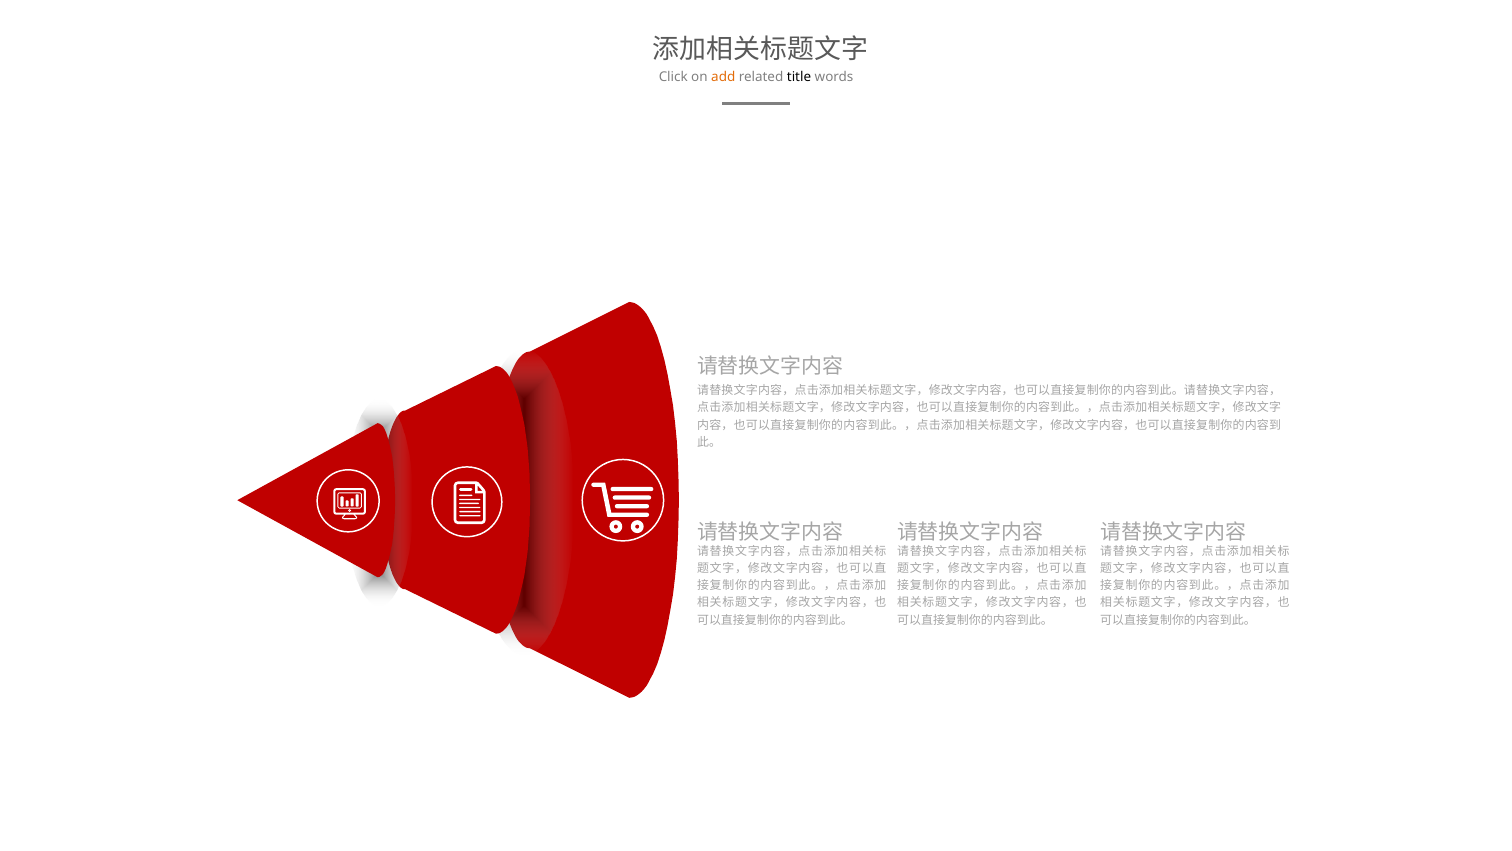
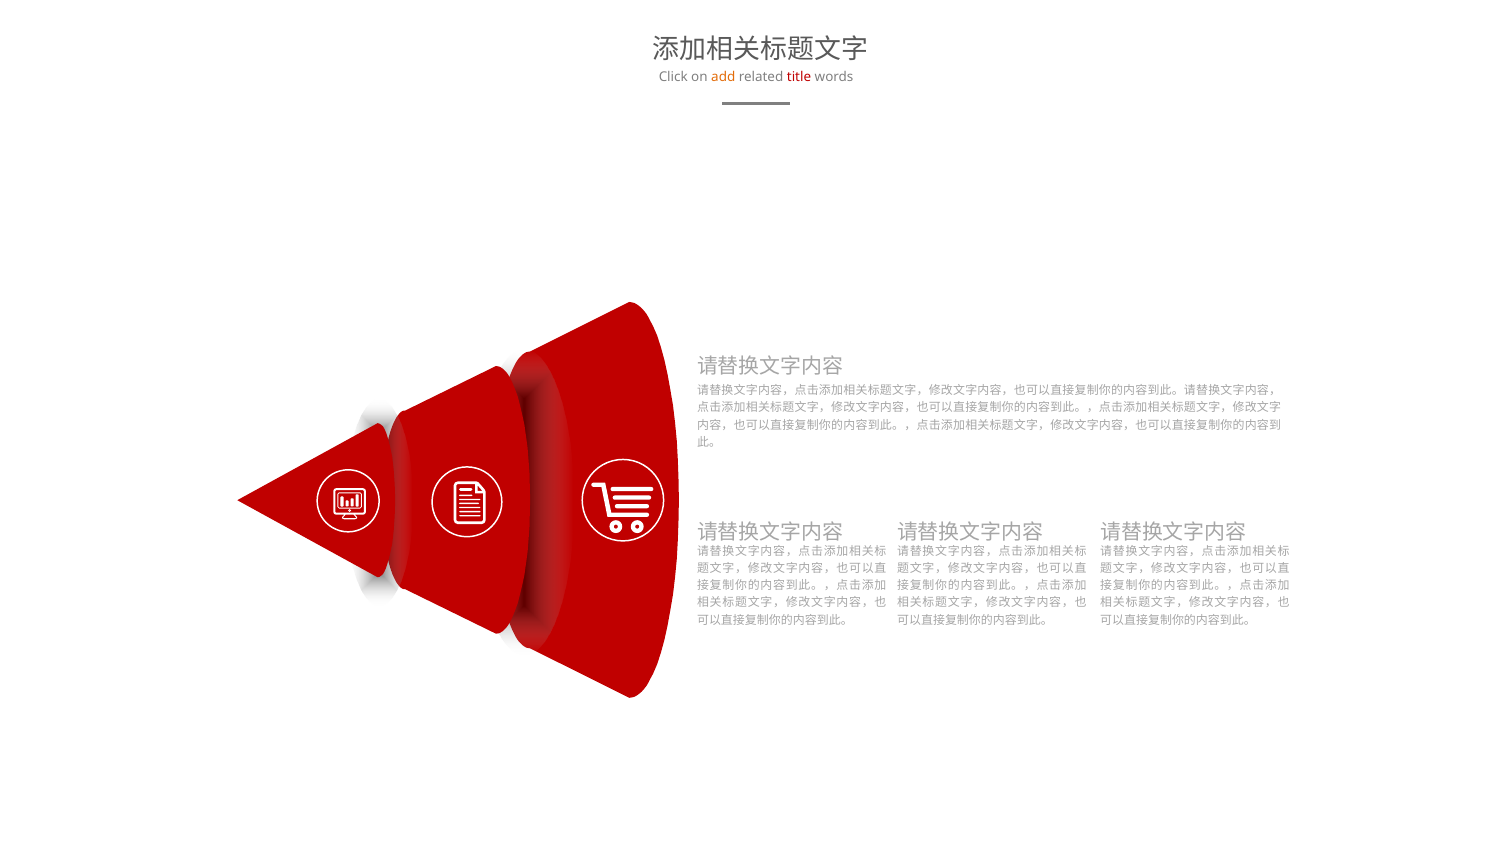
title colour: black -> red (799, 77)
